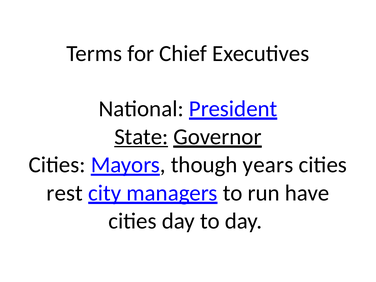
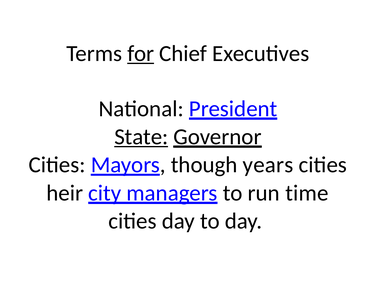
for underline: none -> present (141, 54)
rest: rest -> heir (65, 193)
have: have -> time (307, 193)
